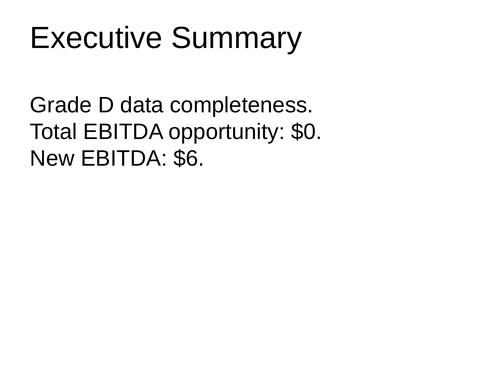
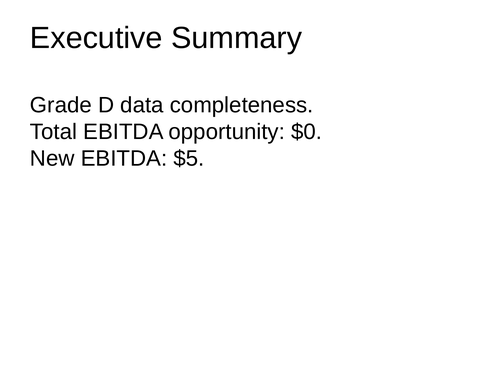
$6: $6 -> $5 (189, 159)
